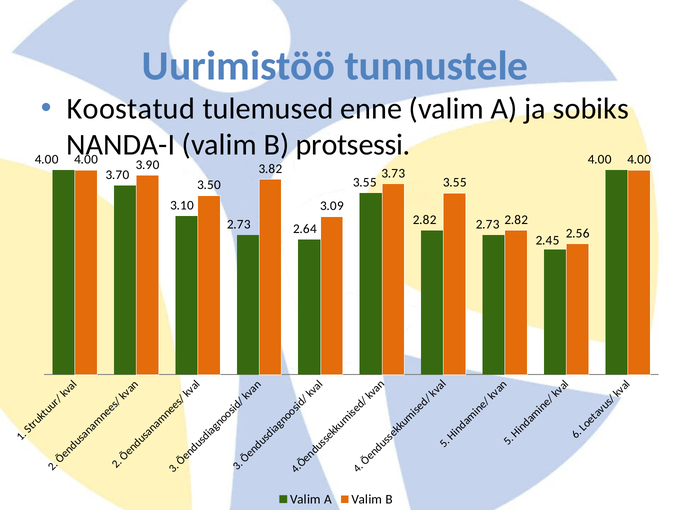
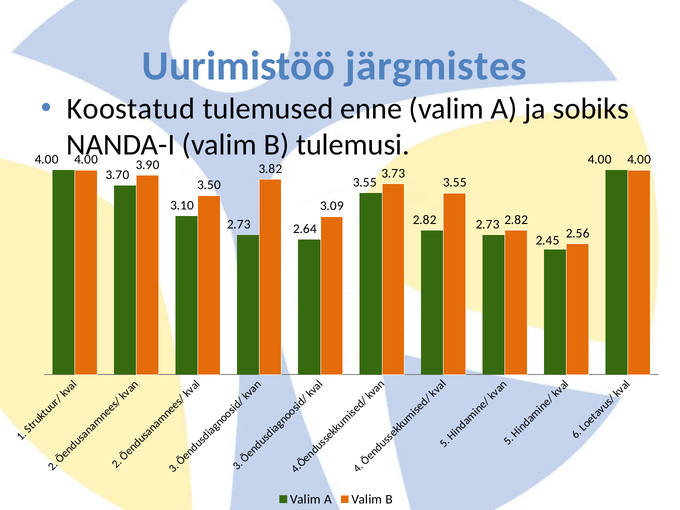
tunnustele: tunnustele -> järgmistes (436, 66)
protsessi: protsessi -> tulemusi (353, 145)
